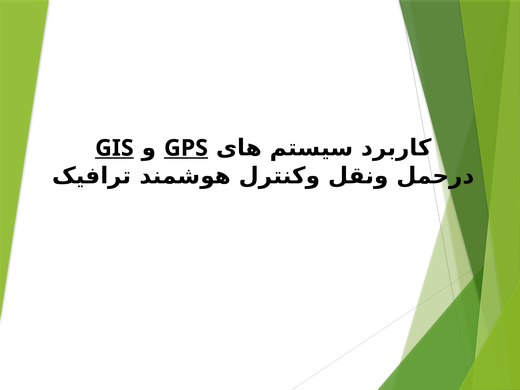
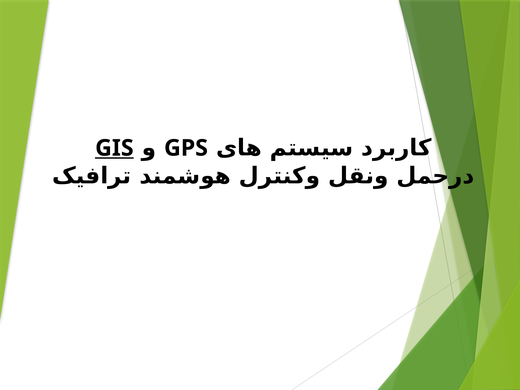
GPS underline: present -> none (186, 148)
